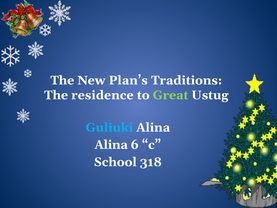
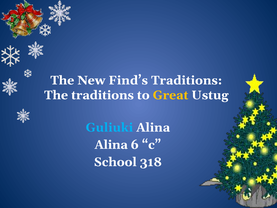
Plan’s: Plan’s -> Find’s (128, 80)
The residence: residence -> traditions (102, 95)
Great colour: light green -> yellow (171, 95)
